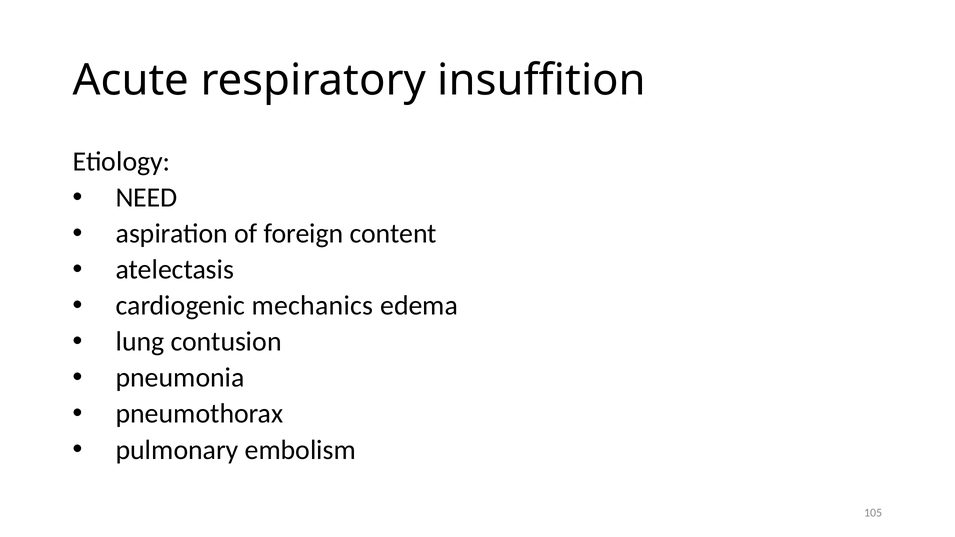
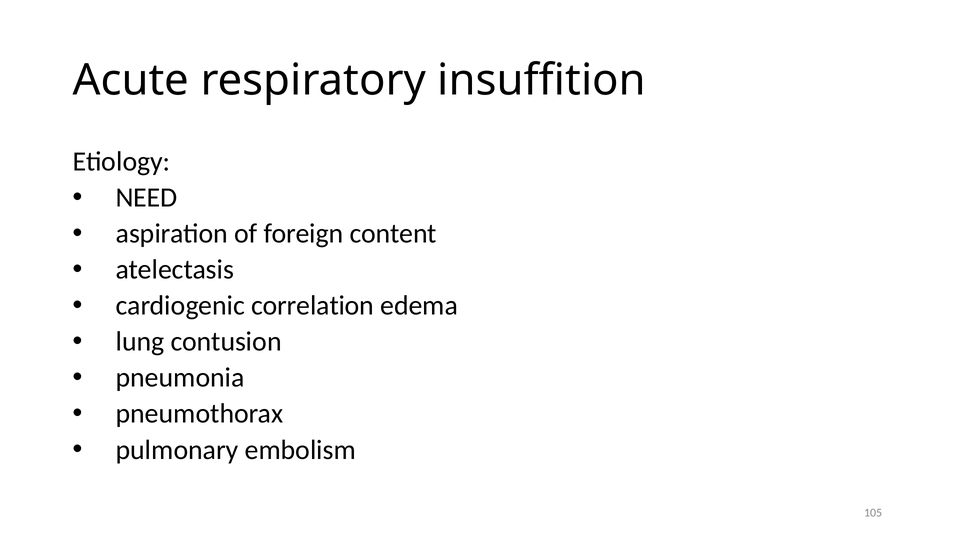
mechanics: mechanics -> correlation (313, 306)
